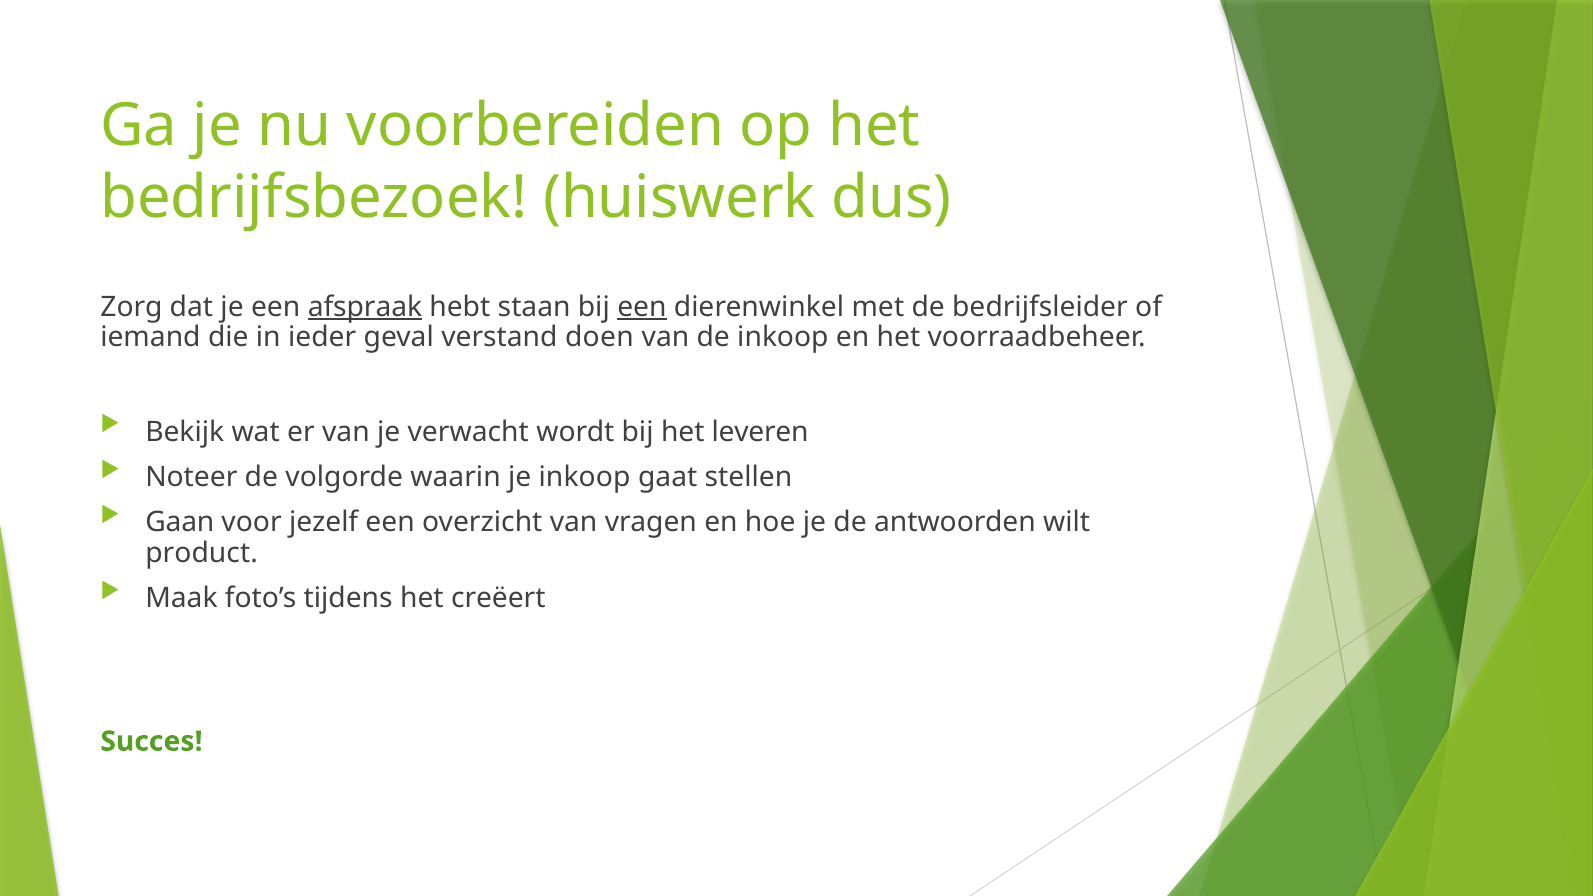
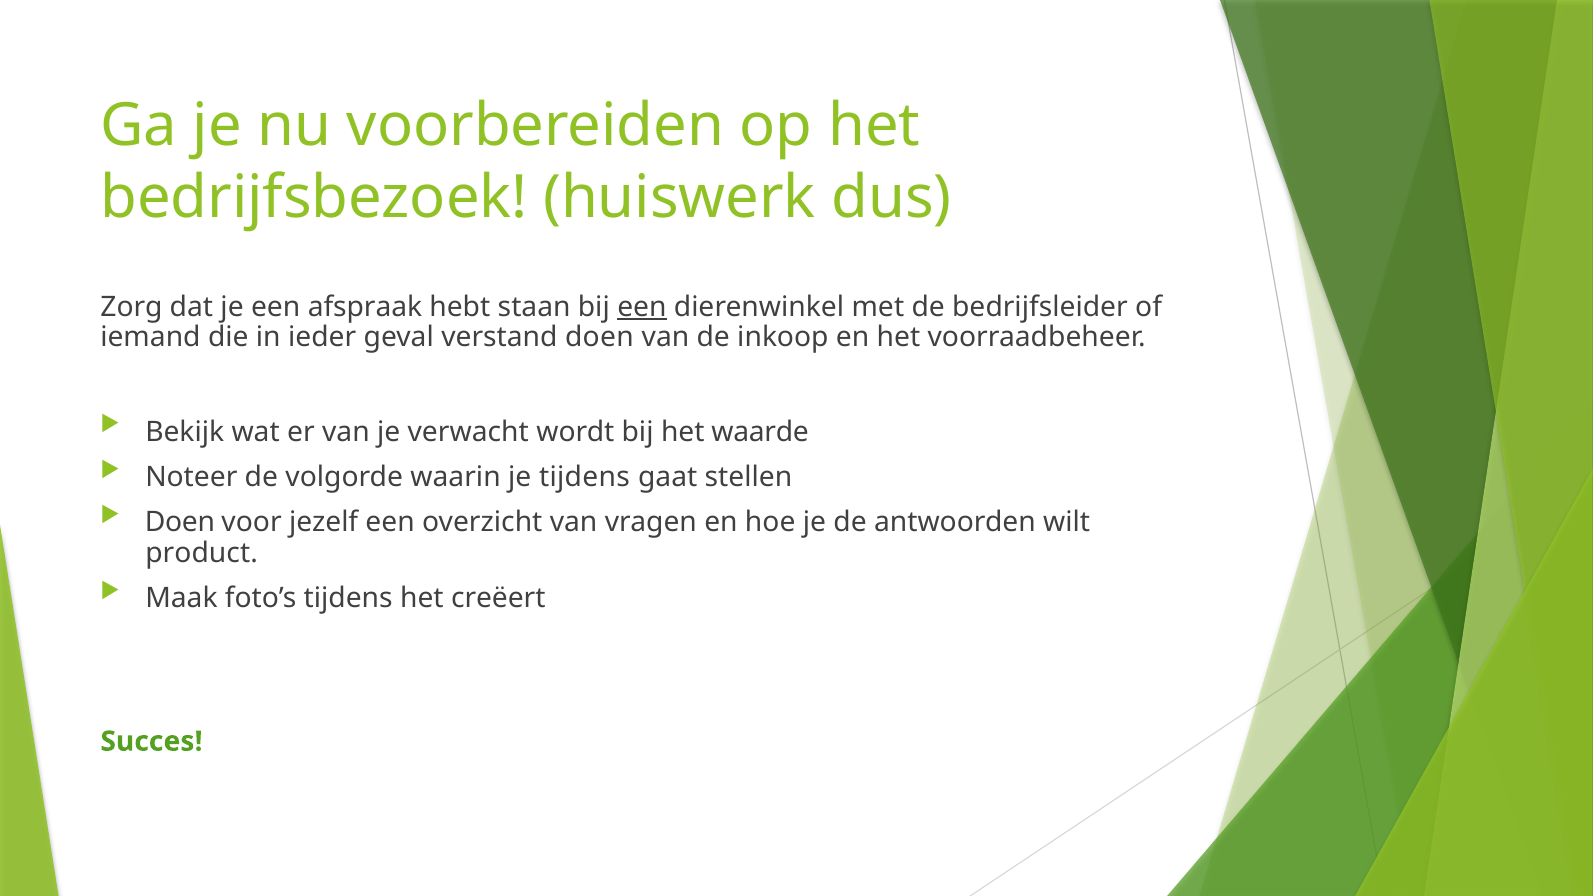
afspraak underline: present -> none (365, 307)
leveren: leveren -> waarde (760, 432)
je inkoop: inkoop -> tijdens (584, 477)
Gaan: Gaan -> Doen (180, 523)
